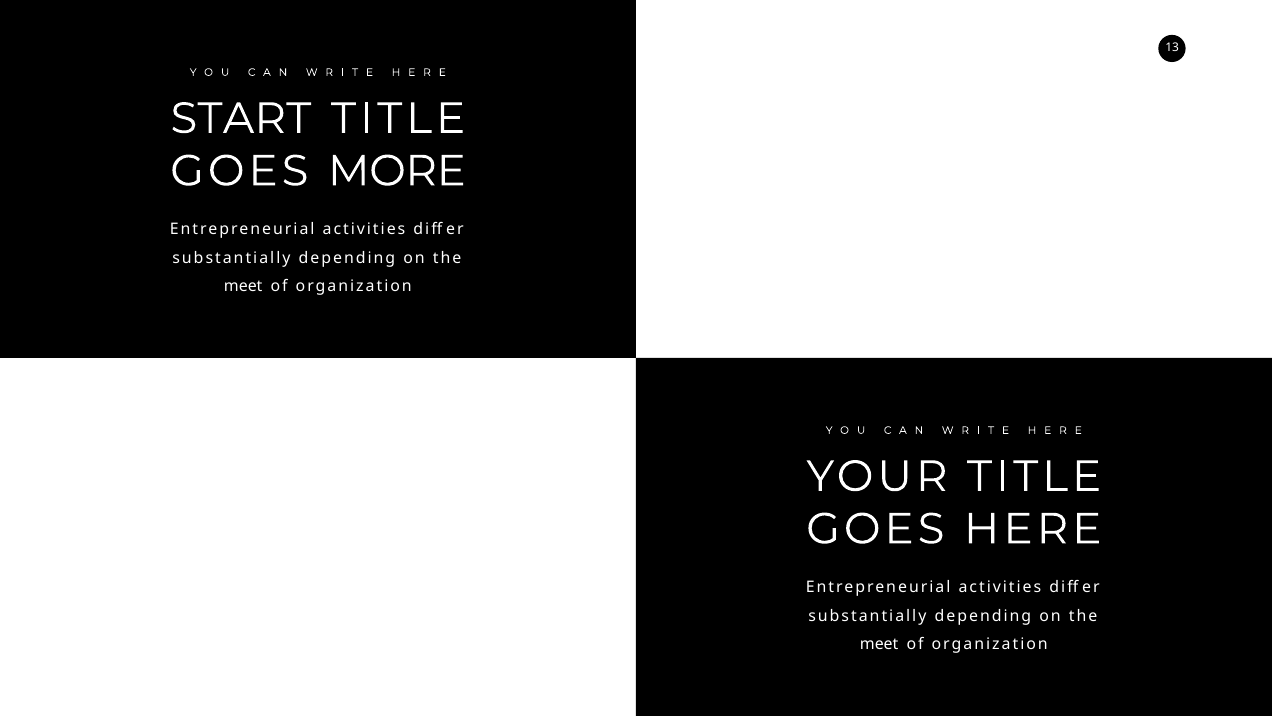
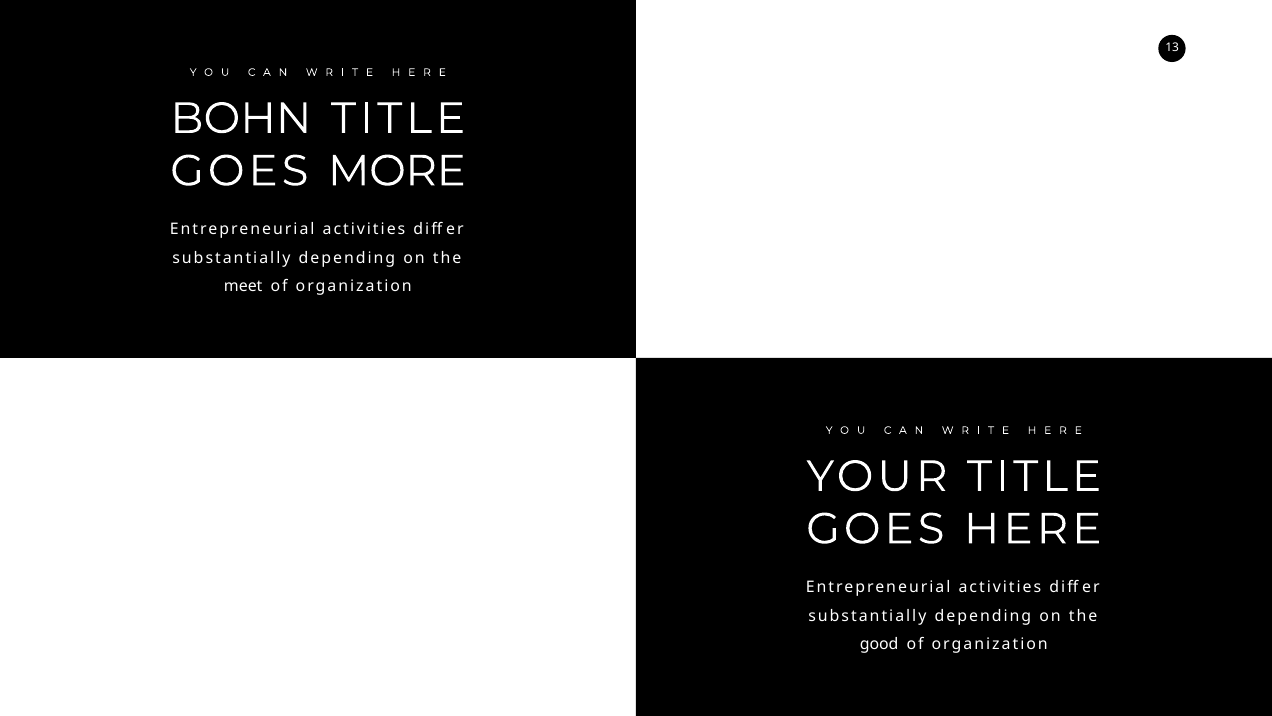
START: START -> BOHN (241, 118)
meet: meet -> good (879, 644)
